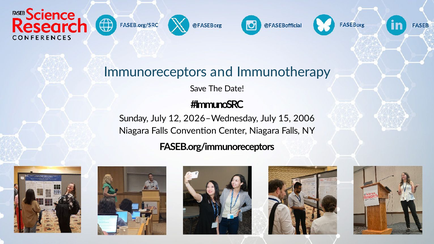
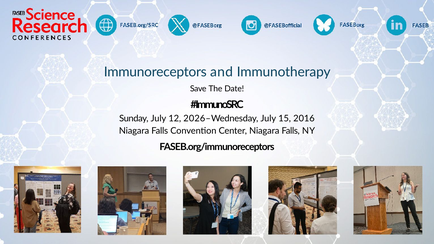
2006: 2006 -> 2016 (304, 118)
